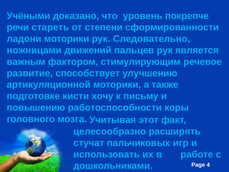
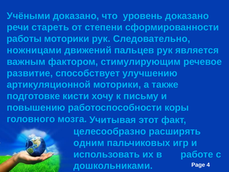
уровень покрепче: покрепче -> доказано (187, 16)
ладони: ладони -> работы (24, 39)
стучат: стучат -> одним (89, 143)
